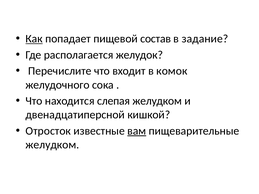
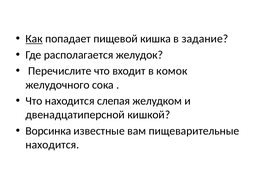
состав: состав -> кишка (156, 39)
Отросток: Отросток -> Ворсинка (48, 131)
вам underline: present -> none (137, 131)
желудком: желудком -> находится (52, 145)
